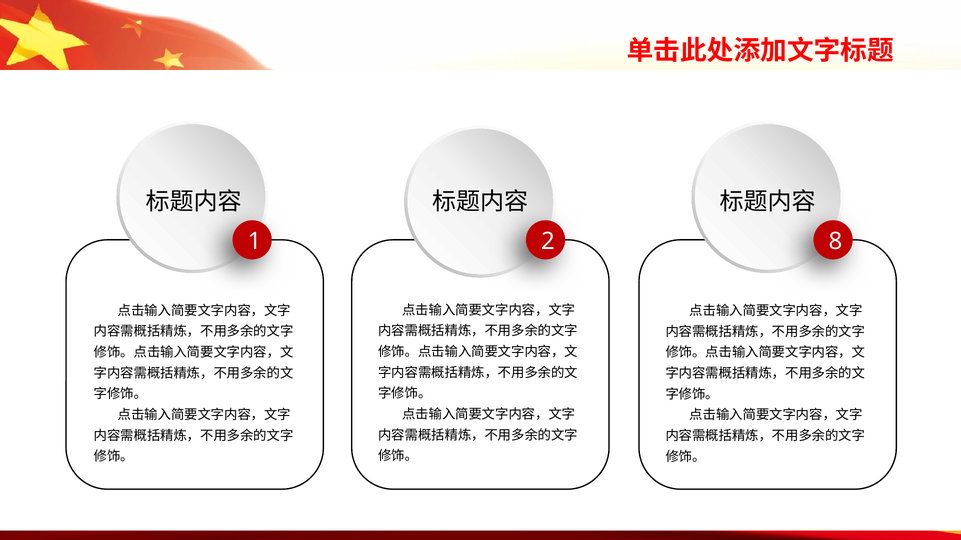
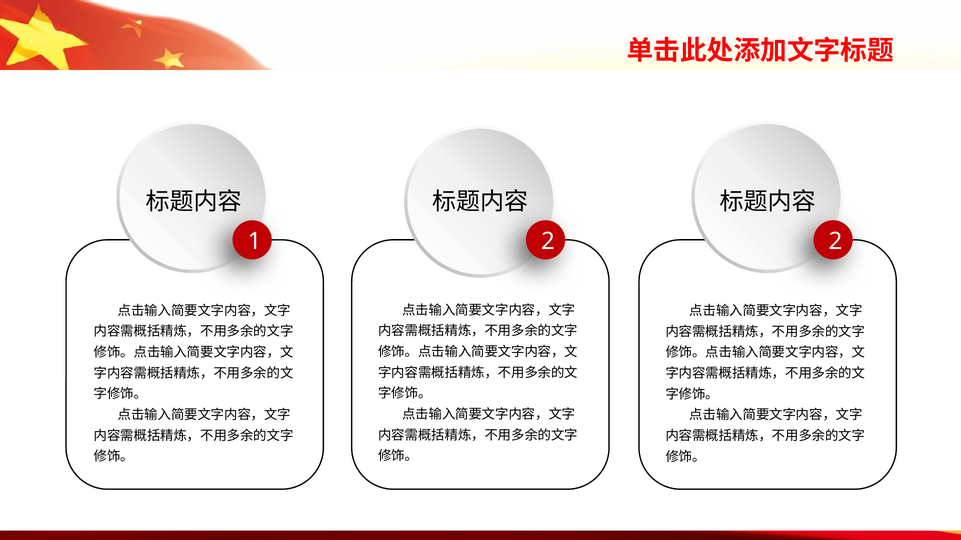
2 8: 8 -> 2 (835, 242)
